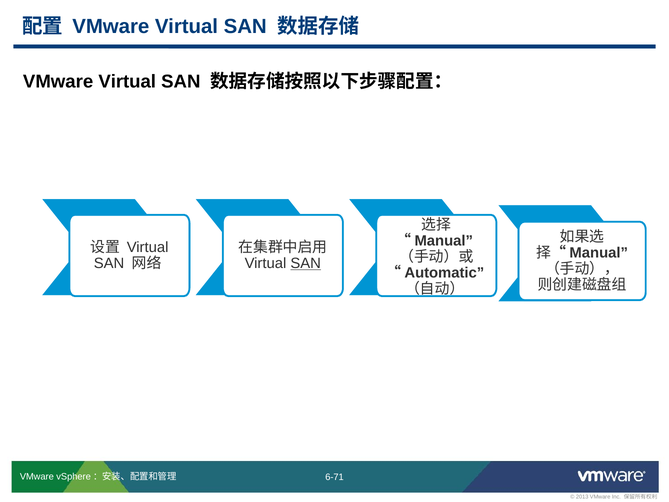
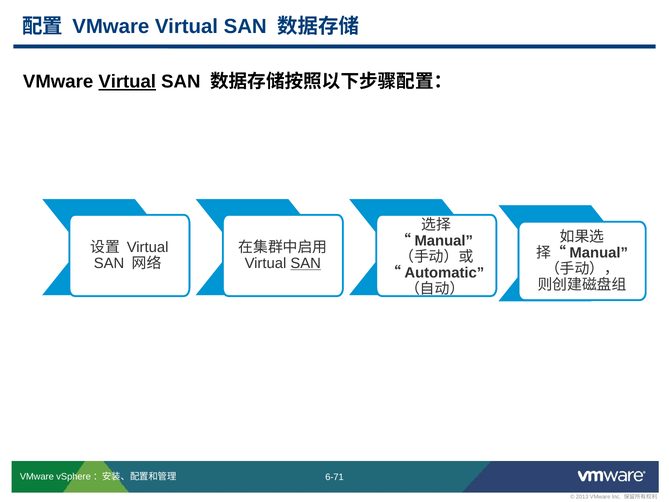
Virtual underline: none -> present (127, 82)
